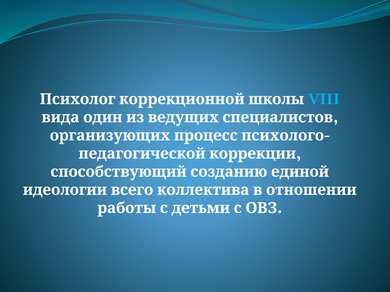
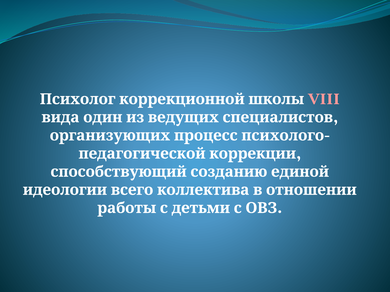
VIII colour: light blue -> pink (324, 99)
